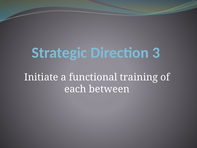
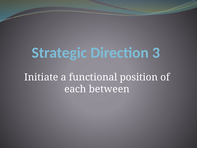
training: training -> position (139, 77)
